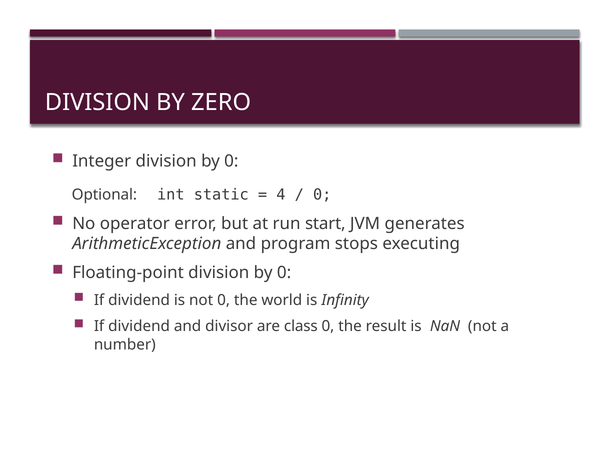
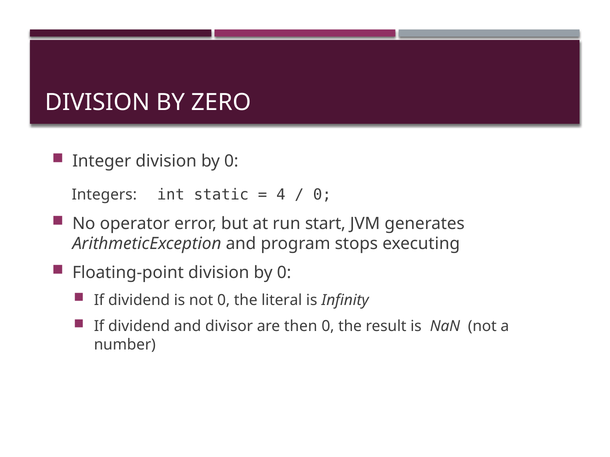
Optional: Optional -> Integers (104, 195)
world: world -> literal (282, 300)
class: class -> then (301, 327)
